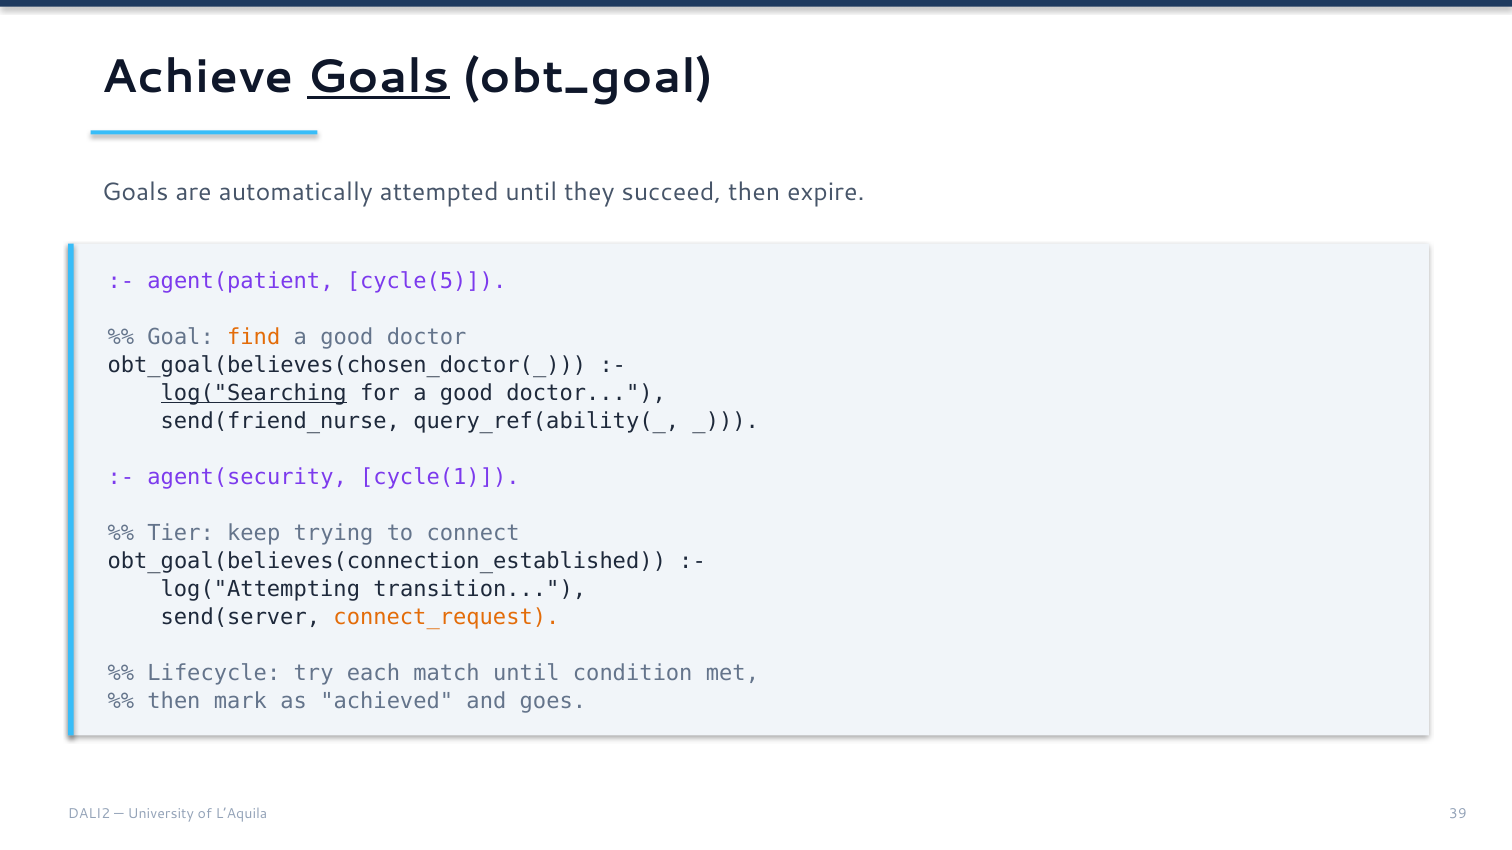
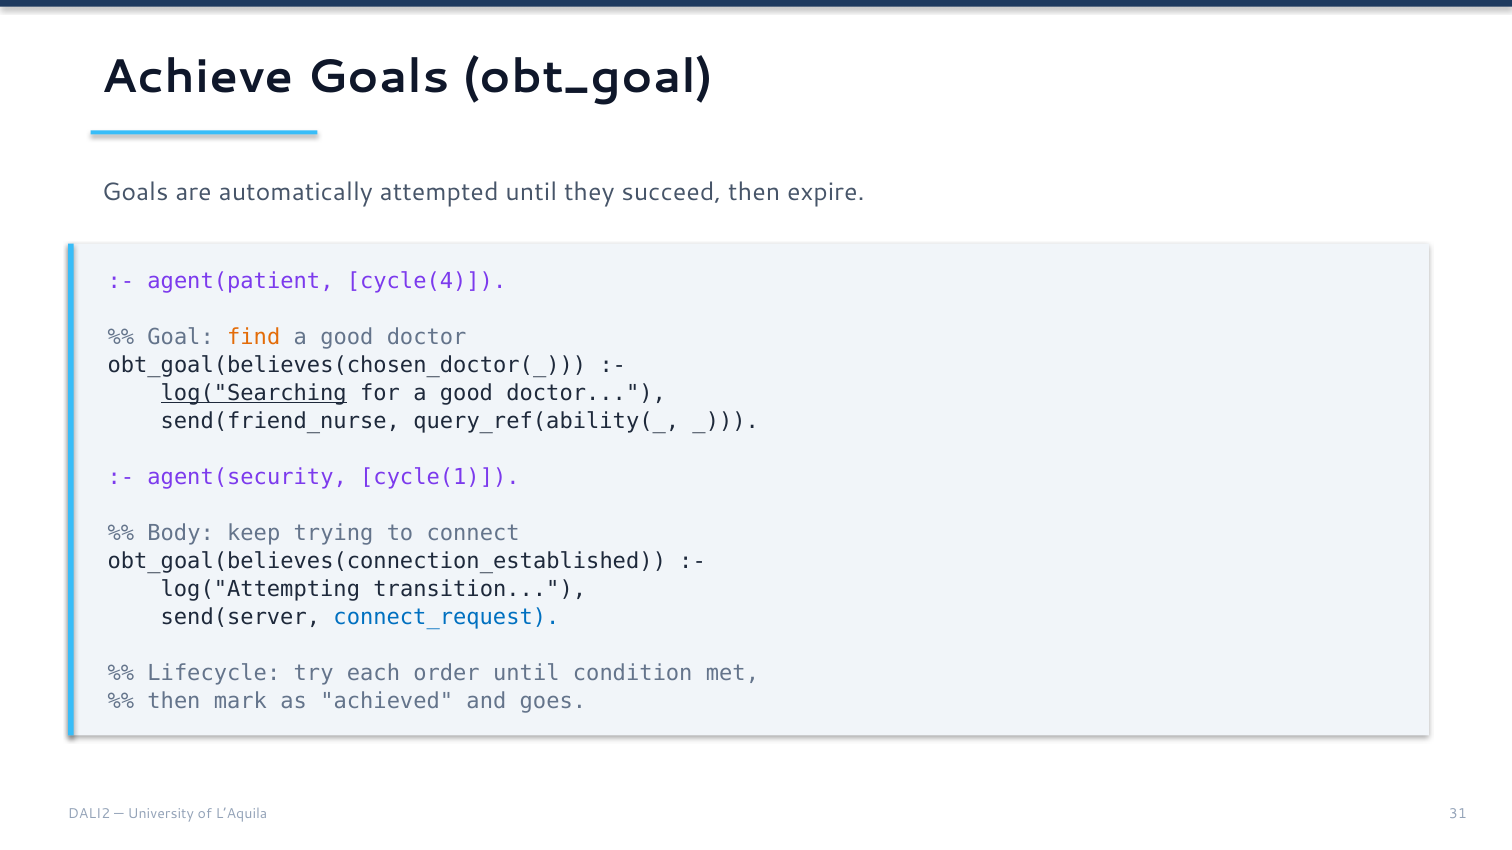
Goals underline: present -> none (378, 77)
cycle(5: cycle(5 -> cycle(4 (427, 281)
Tier: Tier -> Body (181, 534)
connect_request colour: orange -> blue (446, 618)
match: match -> order (447, 674)
39: 39 -> 31 (1458, 815)
